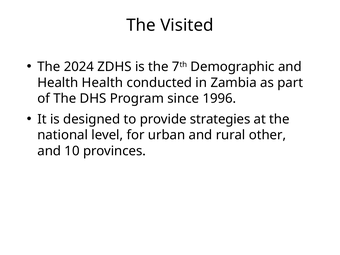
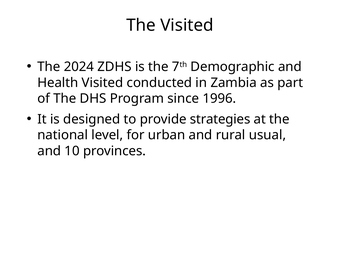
Health Health: Health -> Visited (102, 83)
other: other -> usual (267, 135)
